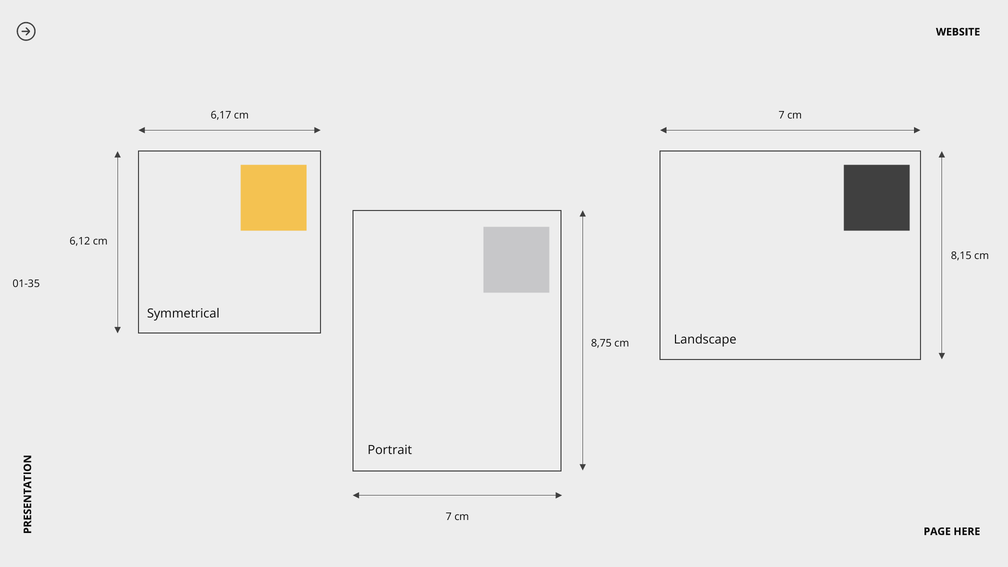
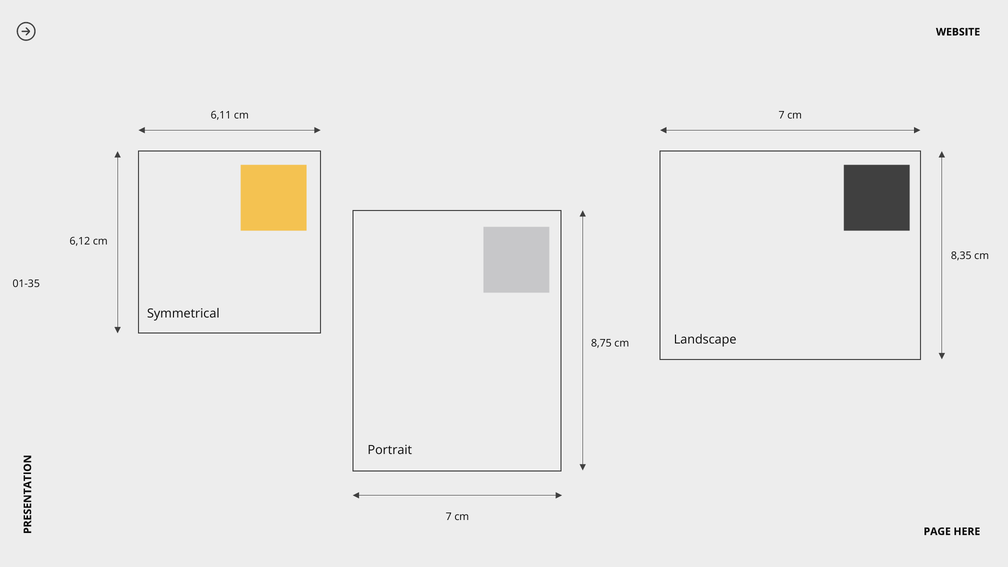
6,17: 6,17 -> 6,11 (221, 115)
8,15: 8,15 -> 8,35 (961, 256)
